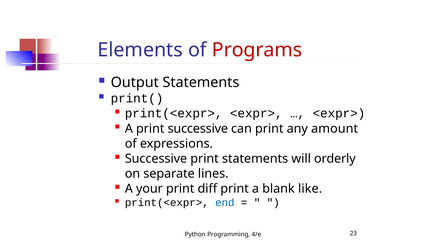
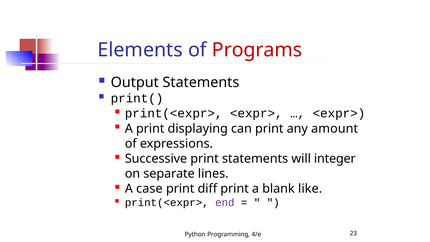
print successive: successive -> displaying (198, 128)
orderly: orderly -> integer (335, 159)
your: your -> case (149, 189)
end colour: blue -> purple (225, 203)
